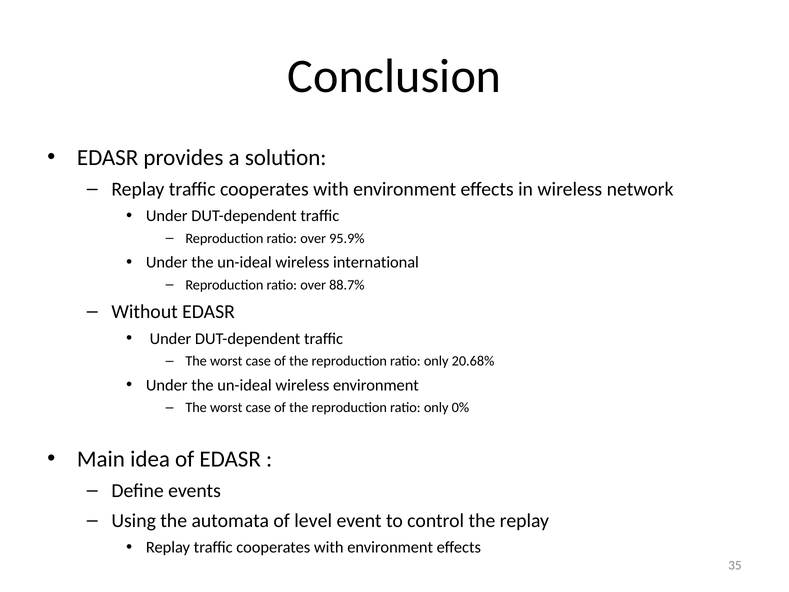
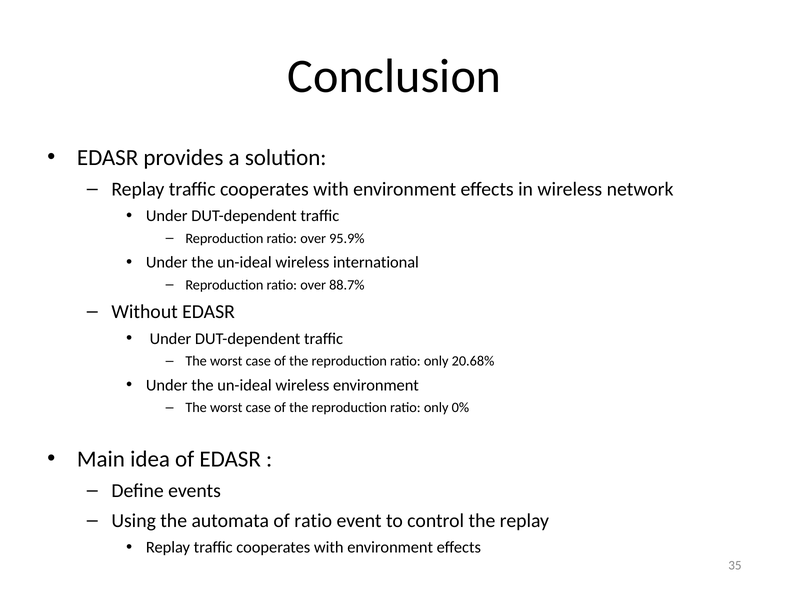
of level: level -> ratio (313, 520)
